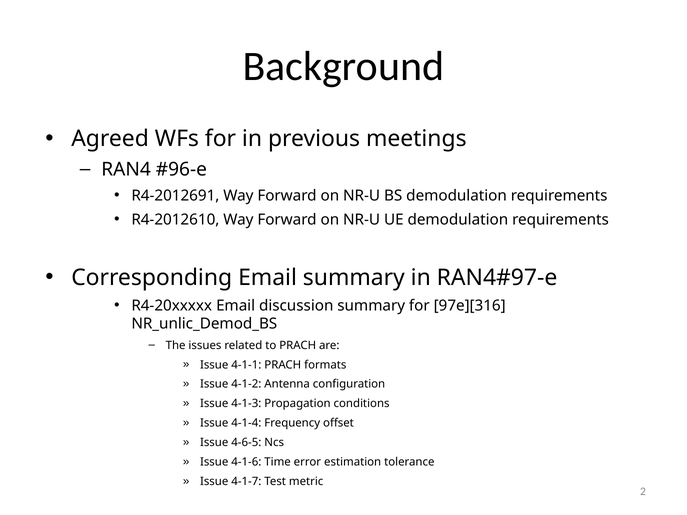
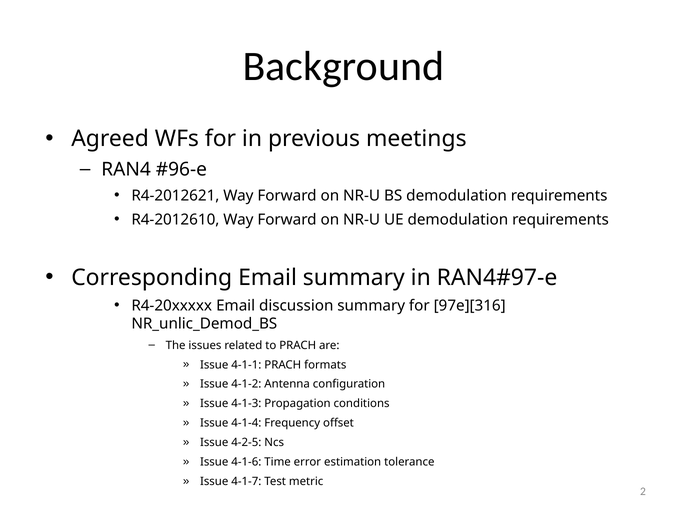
R4-2012691: R4-2012691 -> R4-2012621 (175, 196)
4-6-5: 4-6-5 -> 4-2-5 (246, 443)
